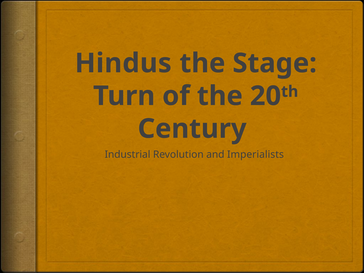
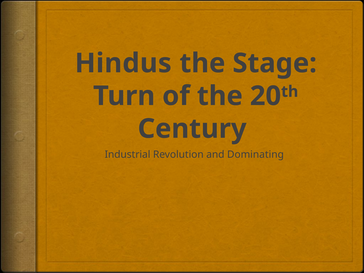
Imperialists: Imperialists -> Dominating (255, 155)
